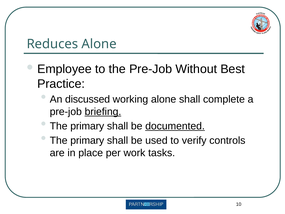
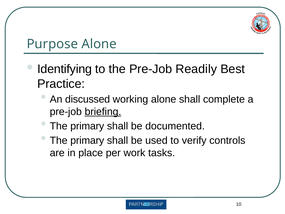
Reduces: Reduces -> Purpose (52, 44)
Employee: Employee -> Identifying (65, 69)
Without: Without -> Readily (196, 69)
documented underline: present -> none (175, 126)
